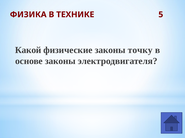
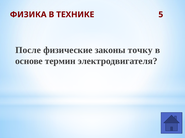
Какой: Какой -> После (28, 50)
основе законы: законы -> термин (60, 61)
